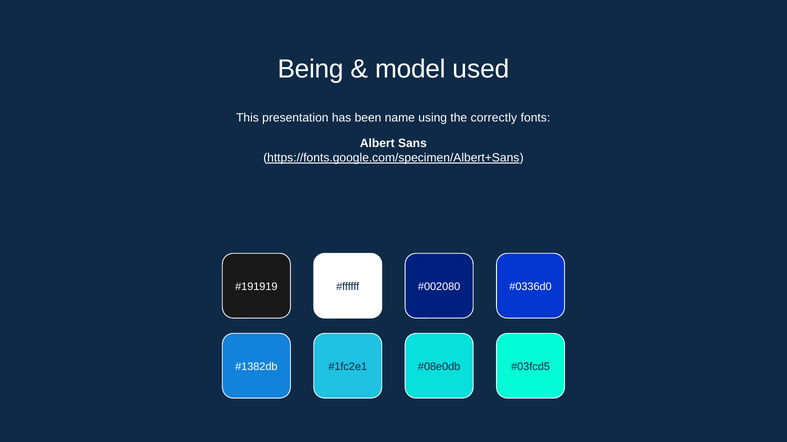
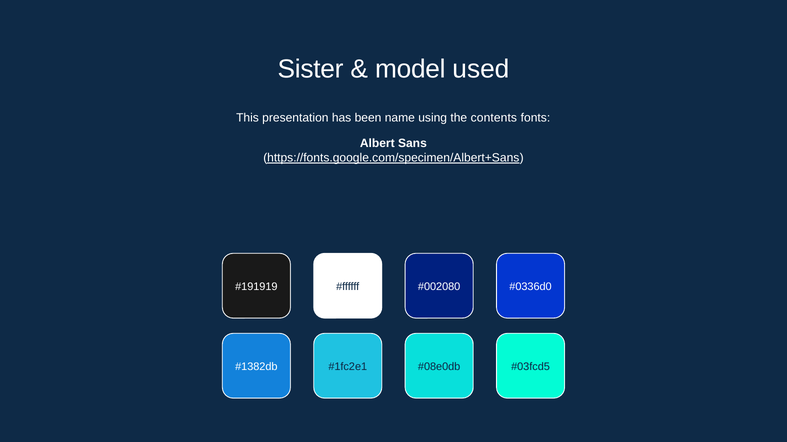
Being: Being -> Sister (311, 69)
correctly: correctly -> contents (494, 118)
